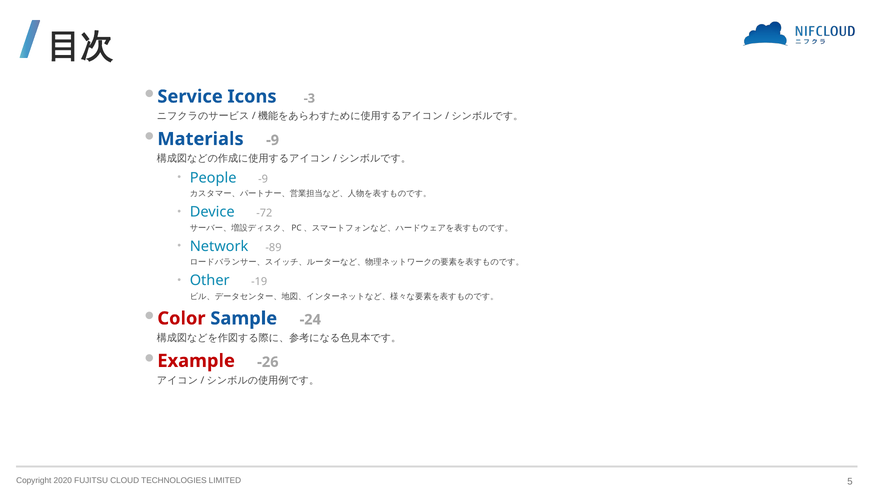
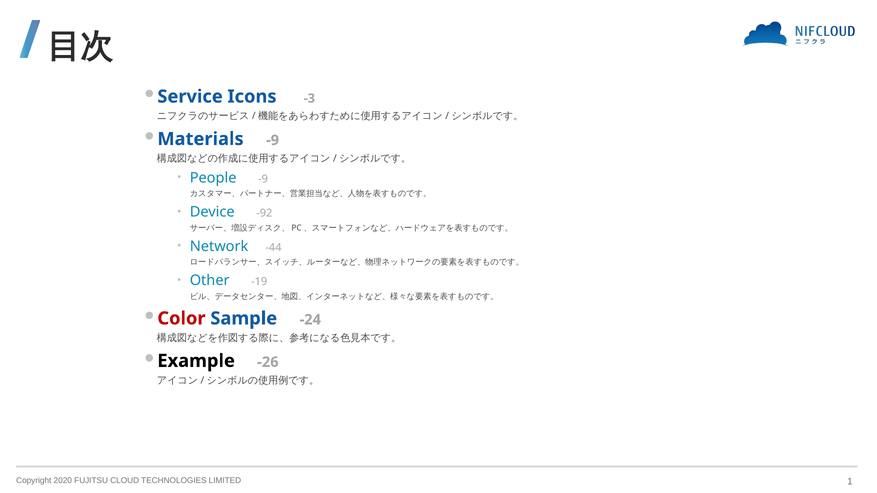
-72: -72 -> -92 (264, 213)
-89: -89 -> -44 (273, 248)
Example colour: red -> black (196, 361)
5: 5 -> 1 (850, 482)
